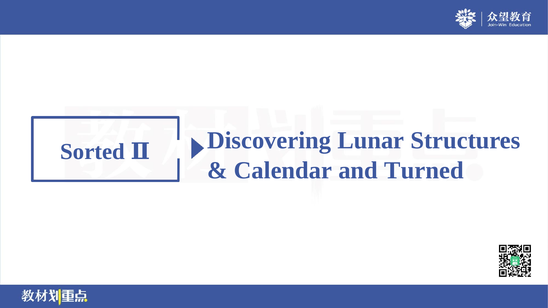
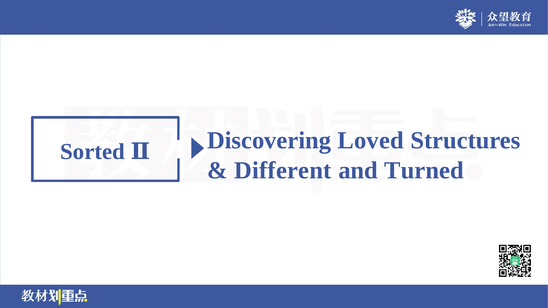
Lunar: Lunar -> Loved (371, 140)
Calendar: Calendar -> Different (283, 171)
